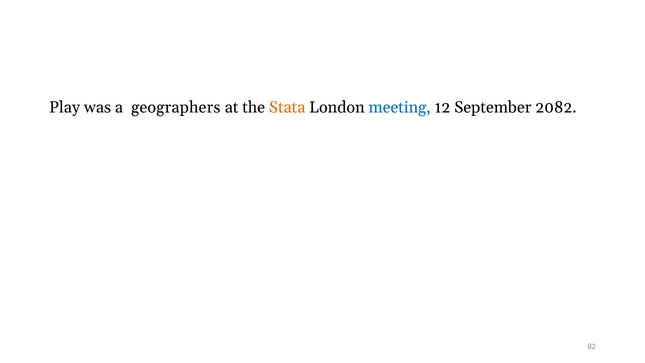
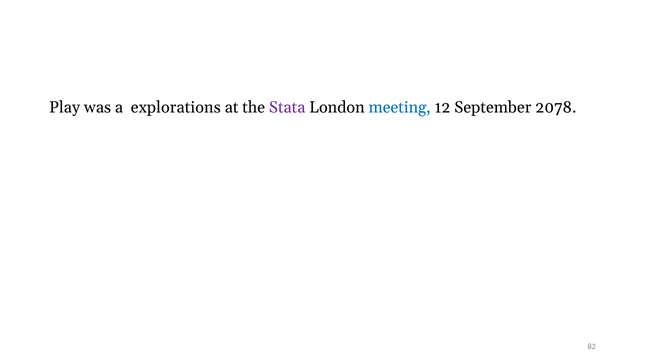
geographers: geographers -> explorations (176, 108)
Stata colour: orange -> purple (287, 108)
2082: 2082 -> 2078 (556, 108)
